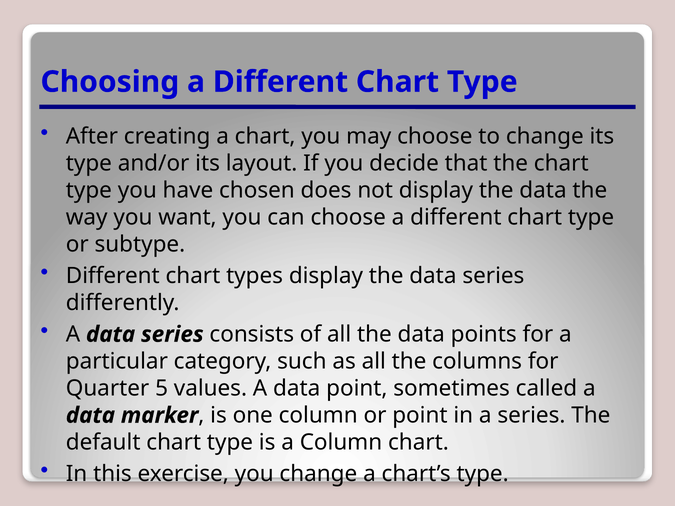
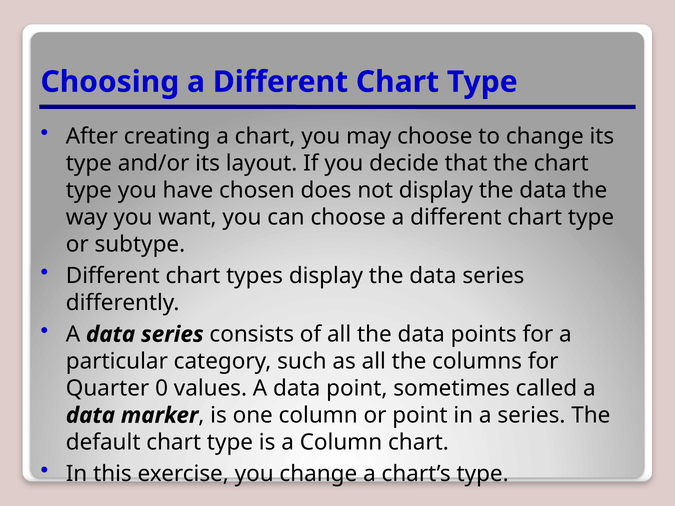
5: 5 -> 0 (162, 389)
